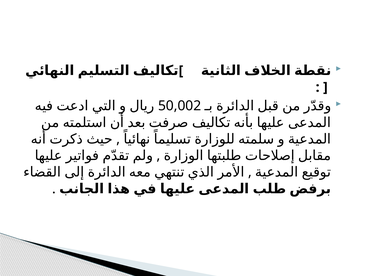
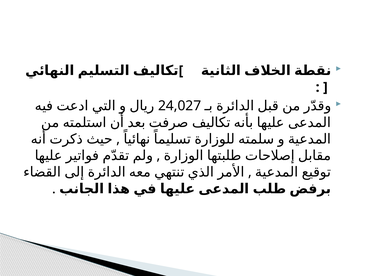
50,002: 50,002 -> 24,027 (180, 106)
